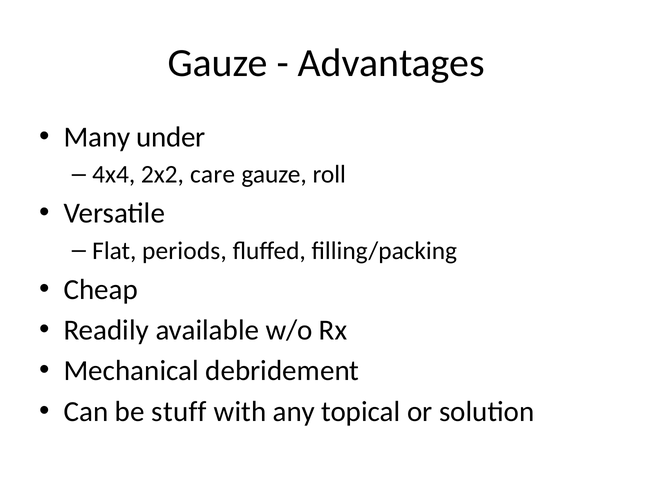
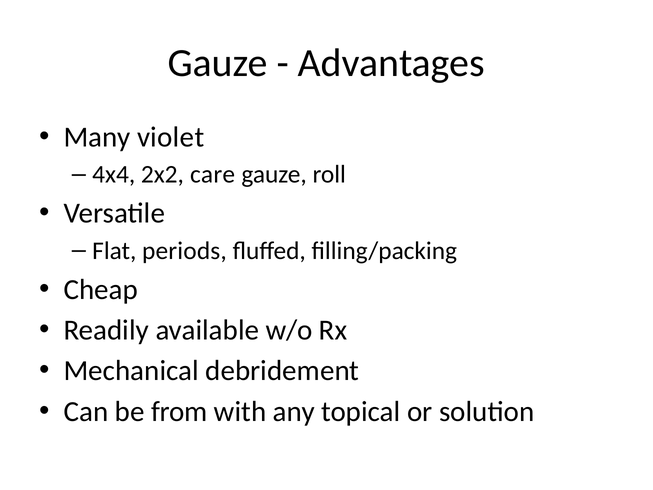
under: under -> violet (171, 137)
stuff: stuff -> from (179, 411)
